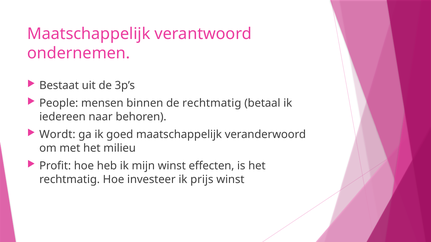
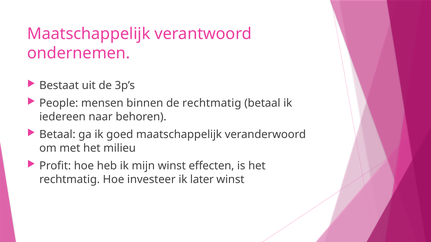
Wordt: Wordt -> Betaal (57, 135)
prijs: prijs -> later (202, 180)
